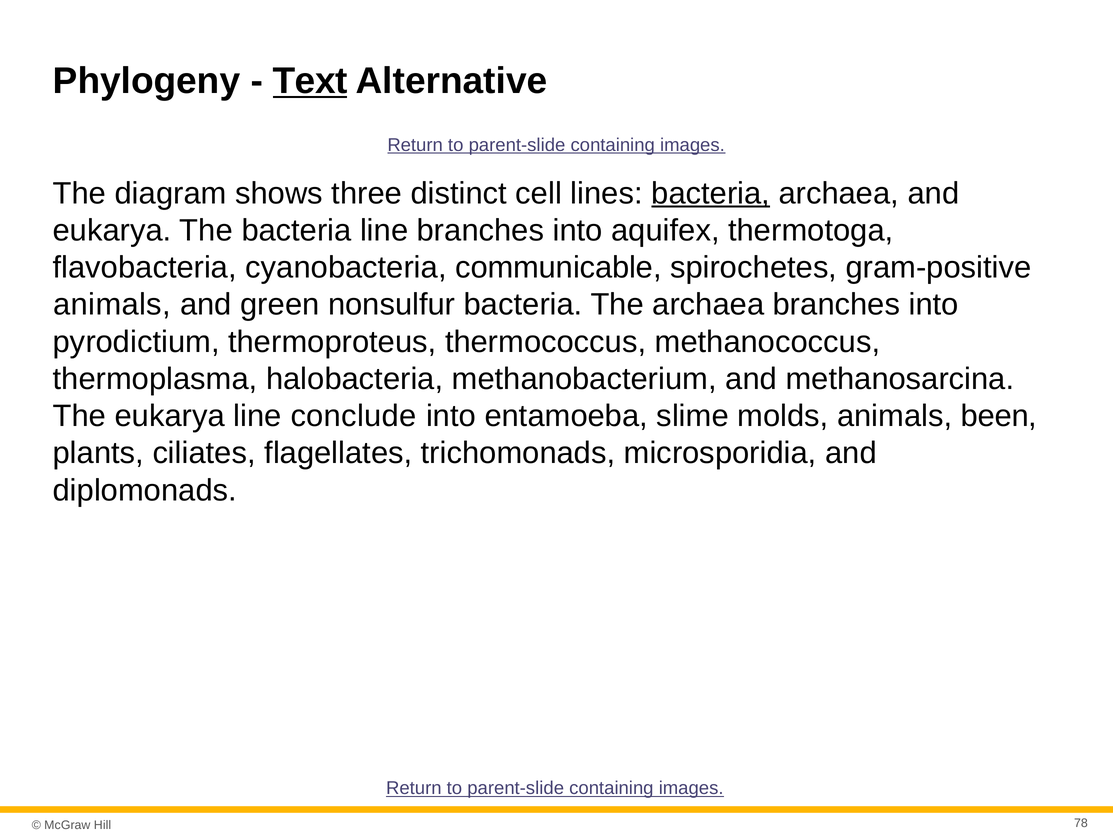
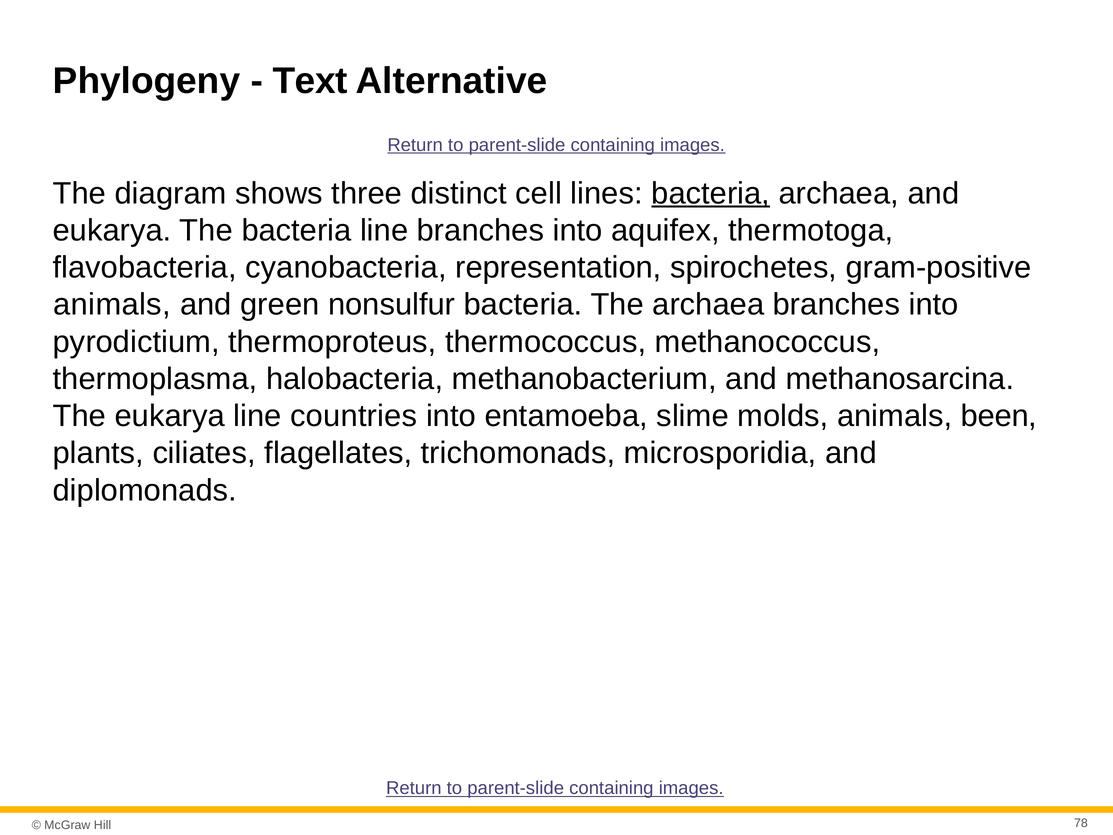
Text underline: present -> none (310, 81)
communicable: communicable -> representation (558, 267)
conclude: conclude -> countries (354, 416)
